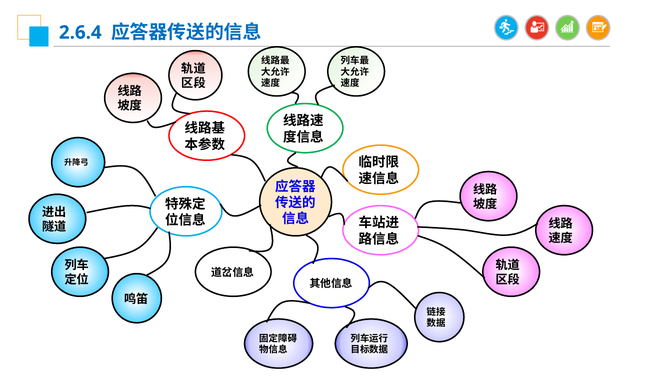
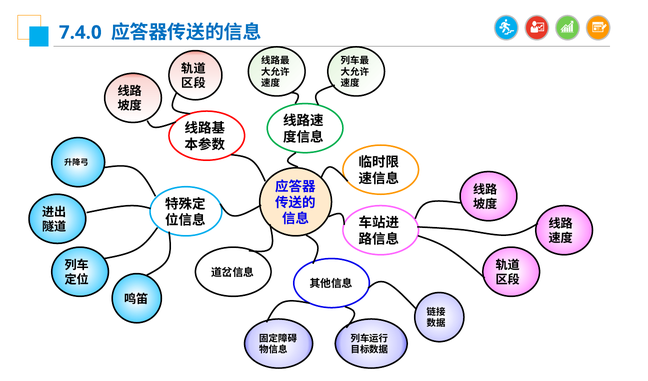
2.6.4: 2.6.4 -> 7.4.0 (80, 33)
